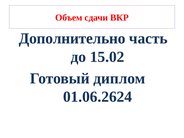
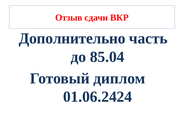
Объем: Объем -> Отзыв (69, 18)
15.02: 15.02 -> 85.04 (107, 57)
01.06.2624: 01.06.2624 -> 01.06.2424 (98, 97)
